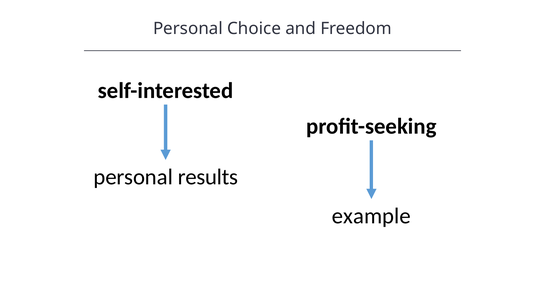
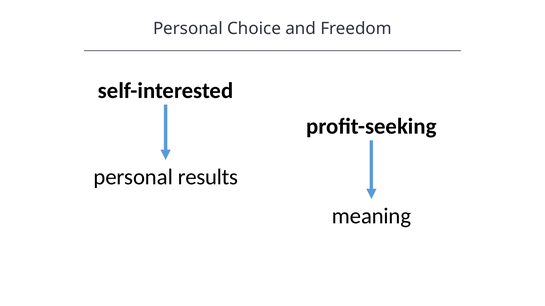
example: example -> meaning (371, 217)
